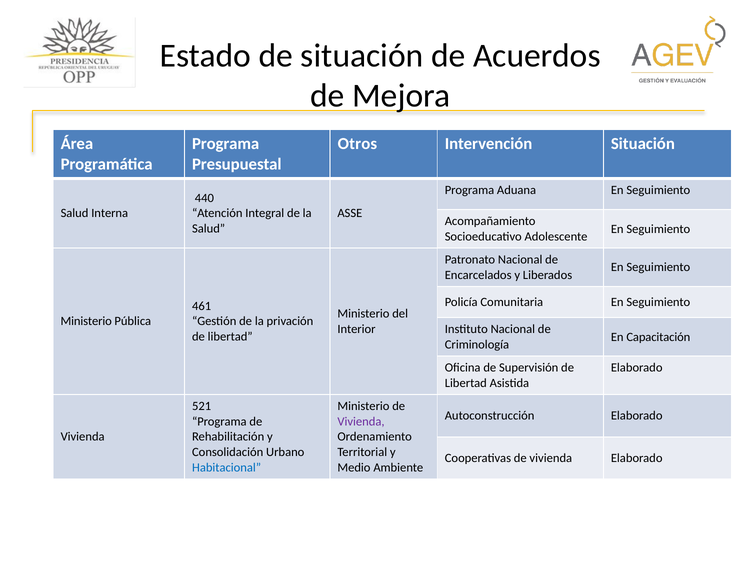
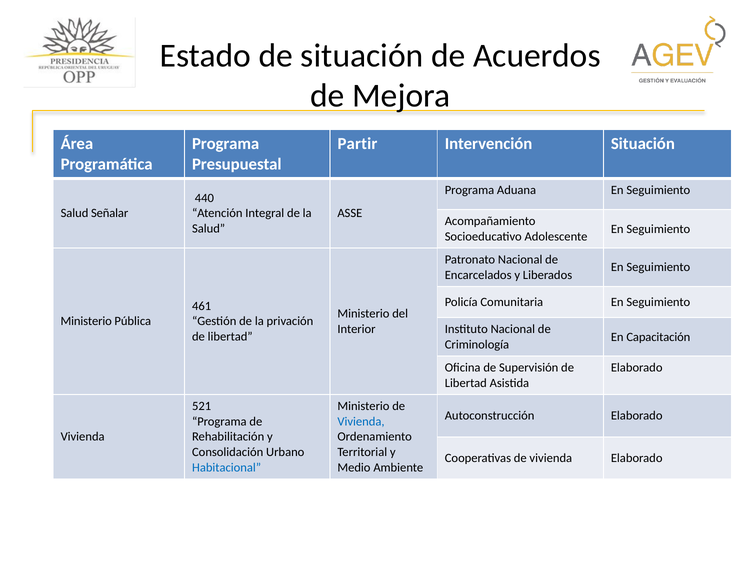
Otros: Otros -> Partir (357, 144)
Interna: Interna -> Señalar (110, 213)
Vivienda colour: purple -> blue (361, 422)
